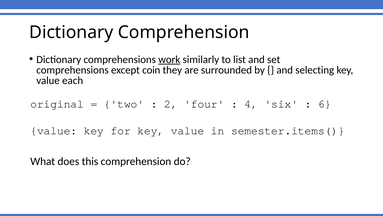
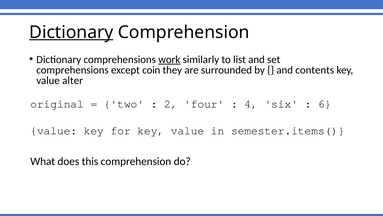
Dictionary underline: none -> present (71, 32)
selecting: selecting -> contents (315, 70)
each: each -> alter (73, 80)
